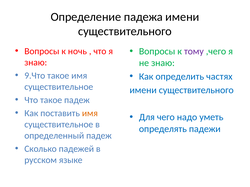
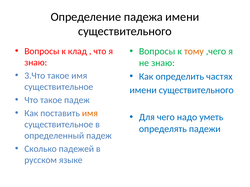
ночь: ночь -> клад (77, 51)
тому colour: purple -> orange (194, 51)
9.Что: 9.Что -> 3.Что (35, 76)
